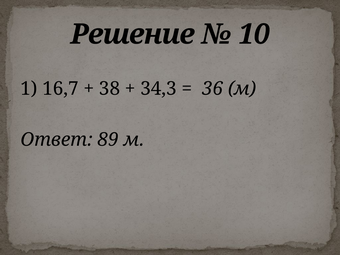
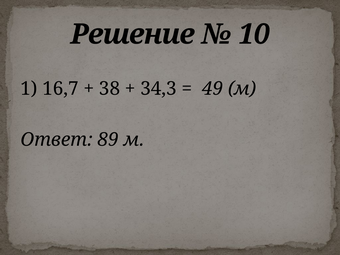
36: 36 -> 49 (213, 89)
